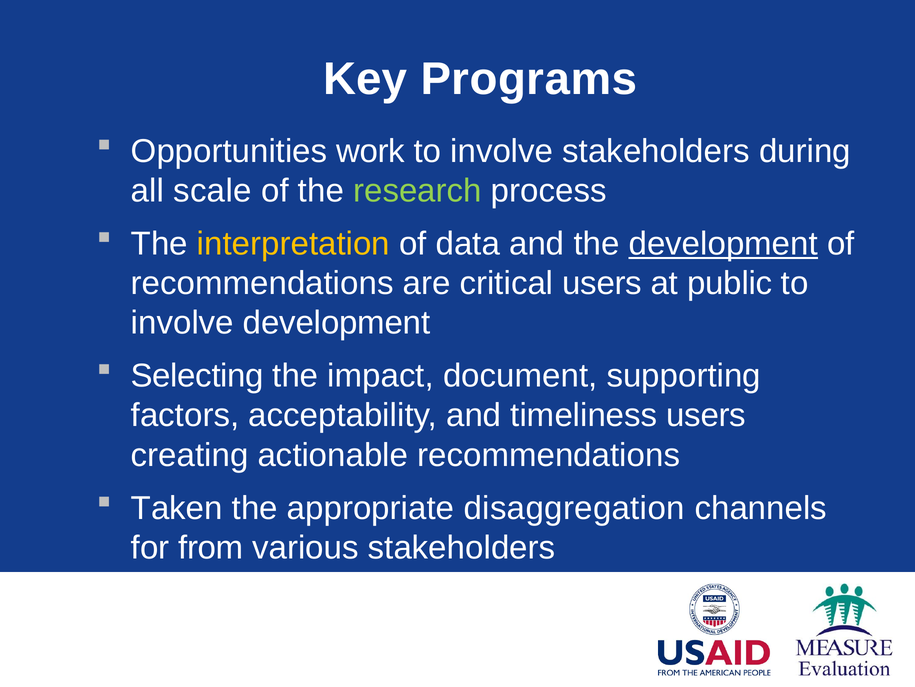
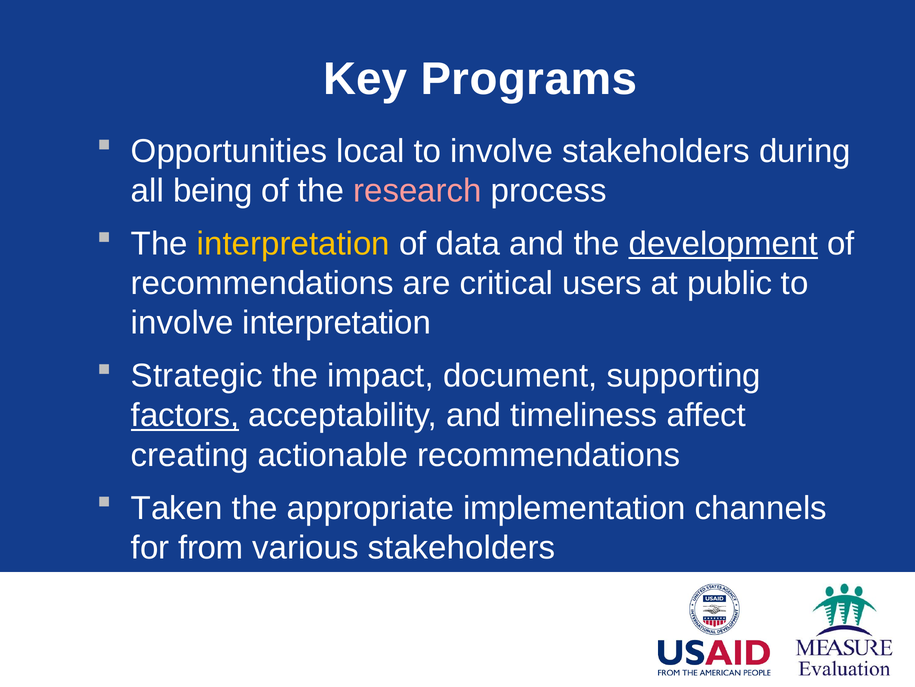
work: work -> local (370, 151)
scale: scale -> being (213, 191)
research colour: light green -> pink (417, 191)
involve development: development -> interpretation (337, 323)
Selecting: Selecting -> Strategic (197, 375)
factors underline: none -> present (185, 415)
timeliness users: users -> affect (706, 415)
disaggregation: disaggregation -> implementation (574, 508)
